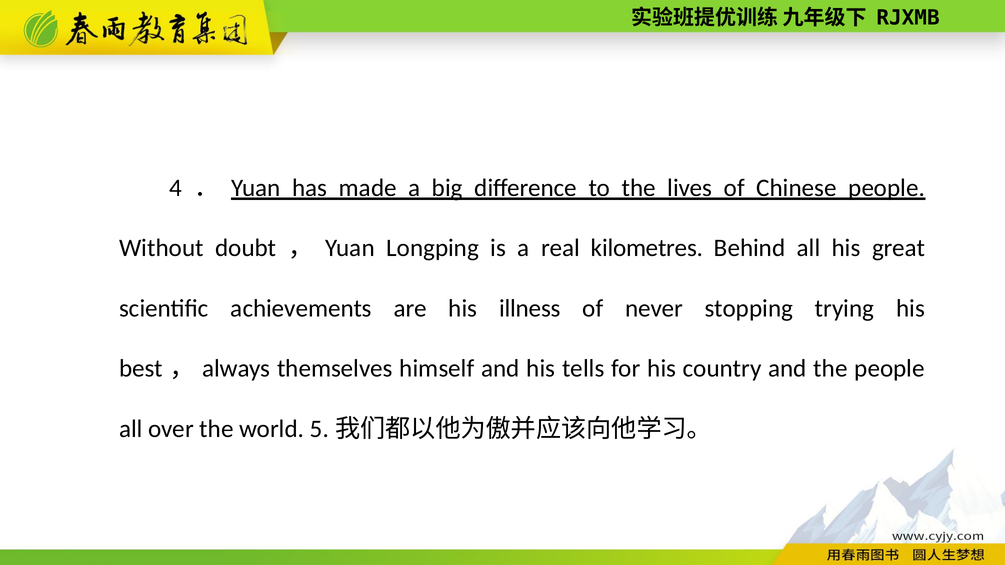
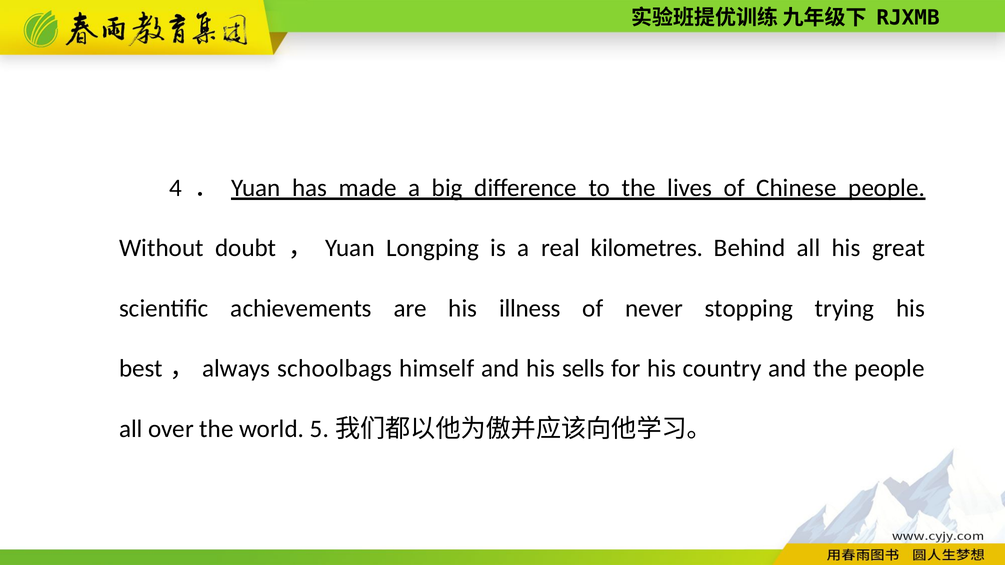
themselves: themselves -> schoolbags (335, 369)
tells: tells -> sells (583, 369)
